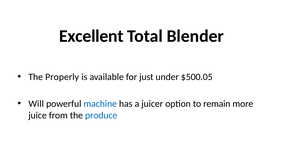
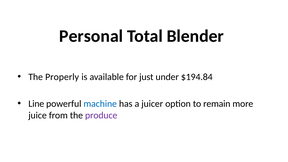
Excellent: Excellent -> Personal (91, 36)
$500.05: $500.05 -> $194.84 (197, 77)
Will: Will -> Line (36, 104)
produce colour: blue -> purple (101, 115)
